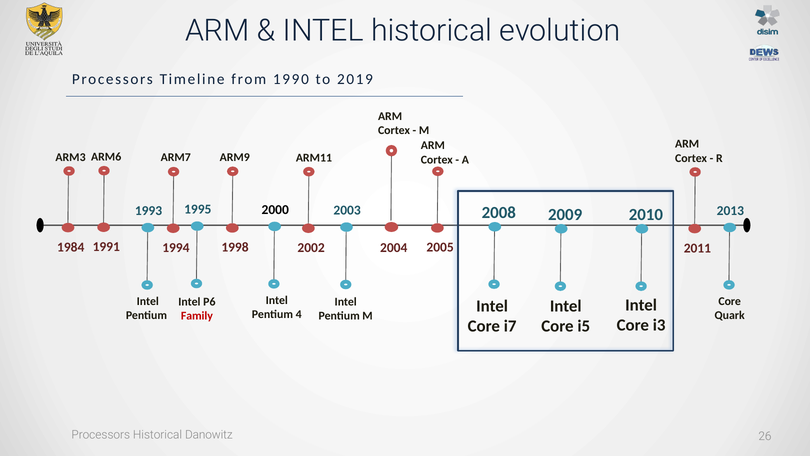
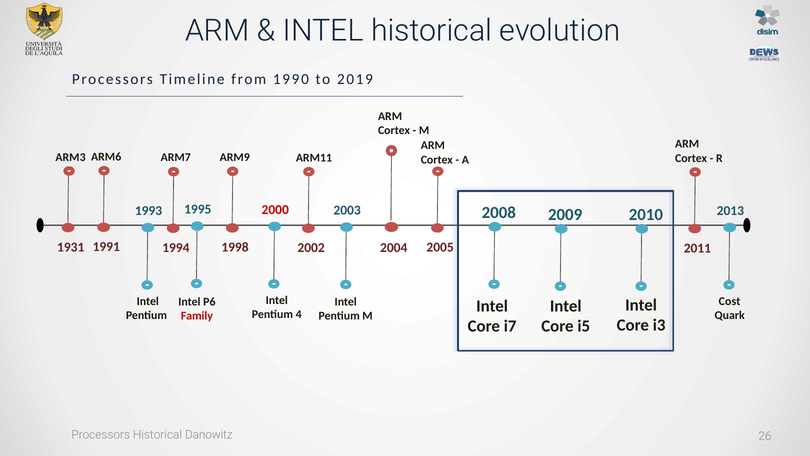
2000 colour: black -> red (275, 210)
1984: 1984 -> 1931 (71, 247)
Core: Core -> Cost (730, 301)
